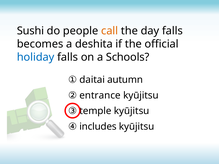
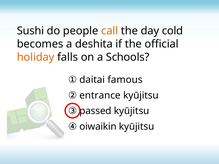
day falls: falls -> cold (172, 31)
holiday colour: blue -> orange (36, 57)
autumn: autumn -> famous (125, 80)
temple: temple -> passed (95, 111)
includes: includes -> oiwaikin (98, 127)
